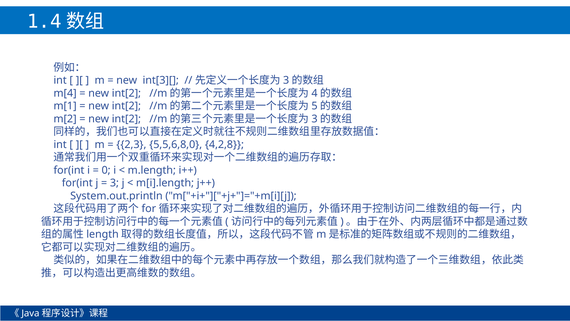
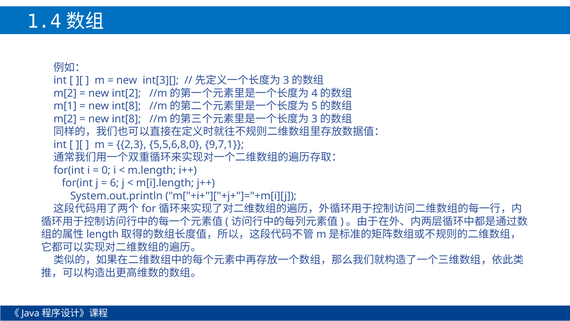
m[4: m[4 -> m[2 (65, 93)
int[2: int[2 -> int[8 (126, 106)
int[2: int[2 -> int[8 (126, 119)
4,2,8: 4,2,8 -> 9,7,1 (224, 144)
3: 3 -> 6 (114, 183)
